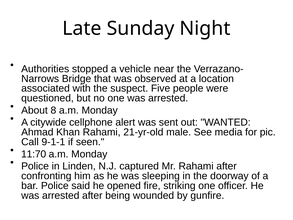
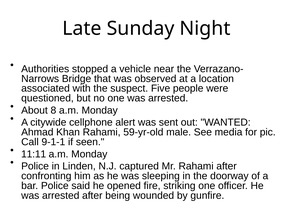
21-yr-old: 21-yr-old -> 59-yr-old (143, 132)
11:70: 11:70 -> 11:11 (34, 154)
